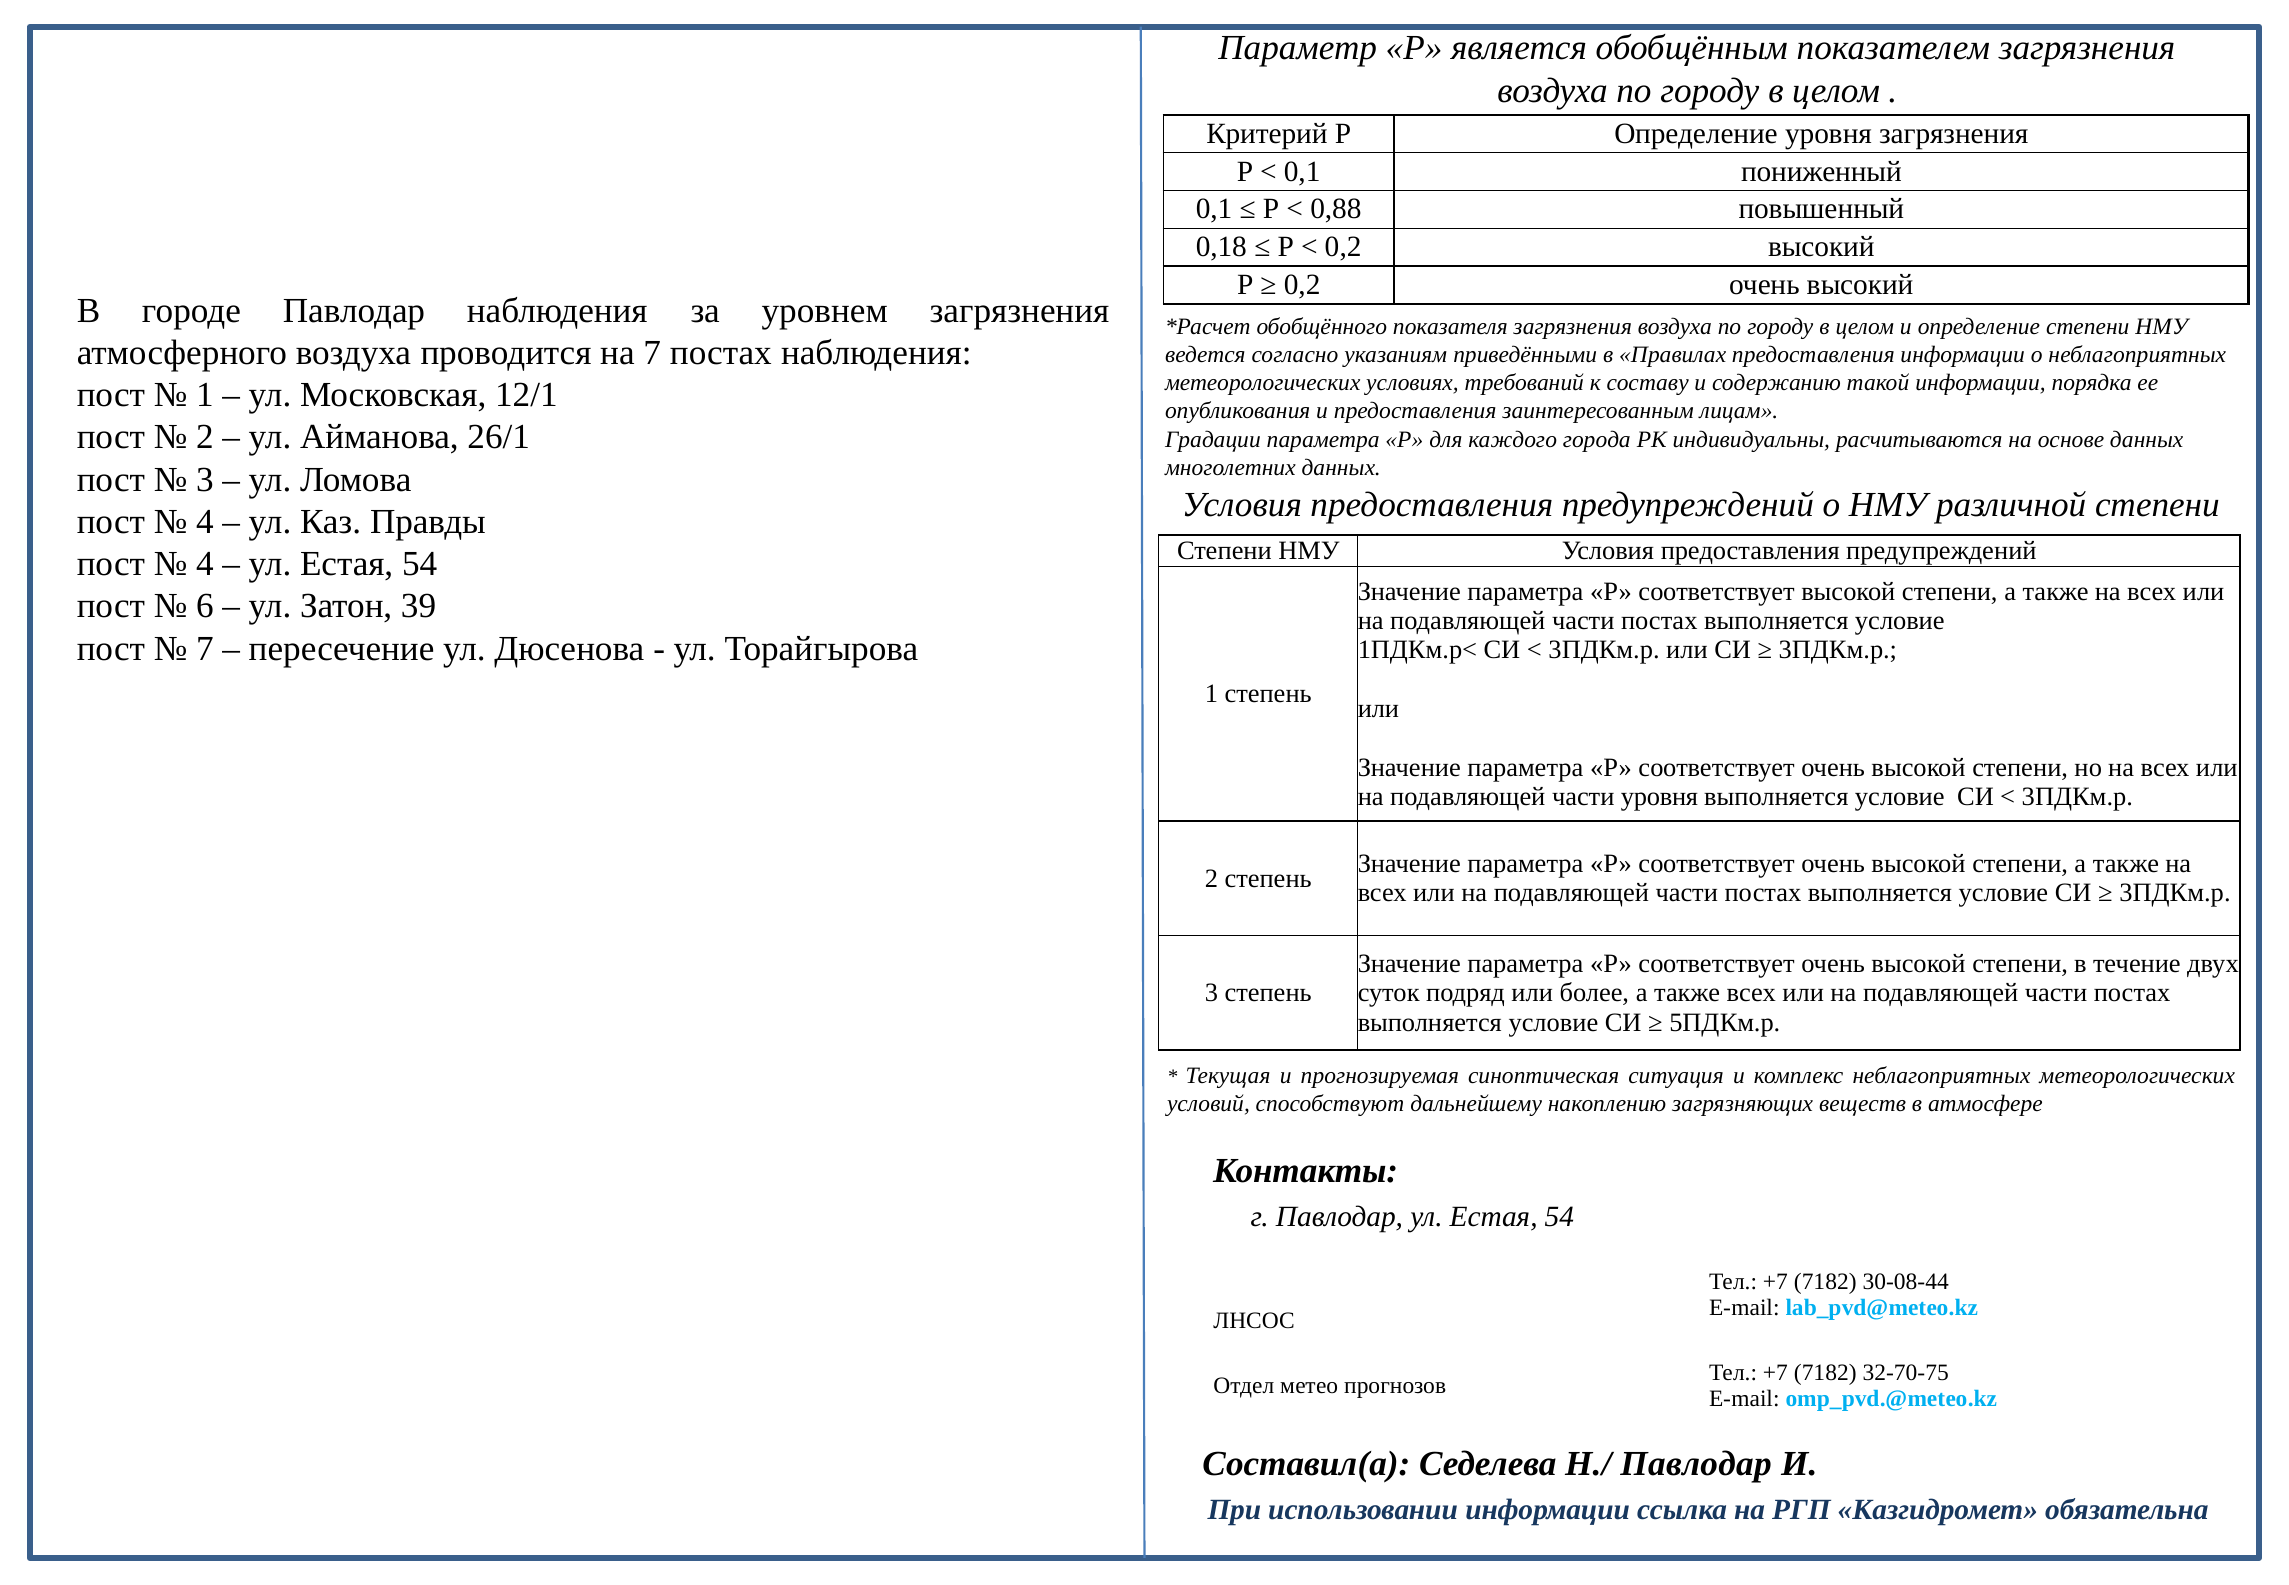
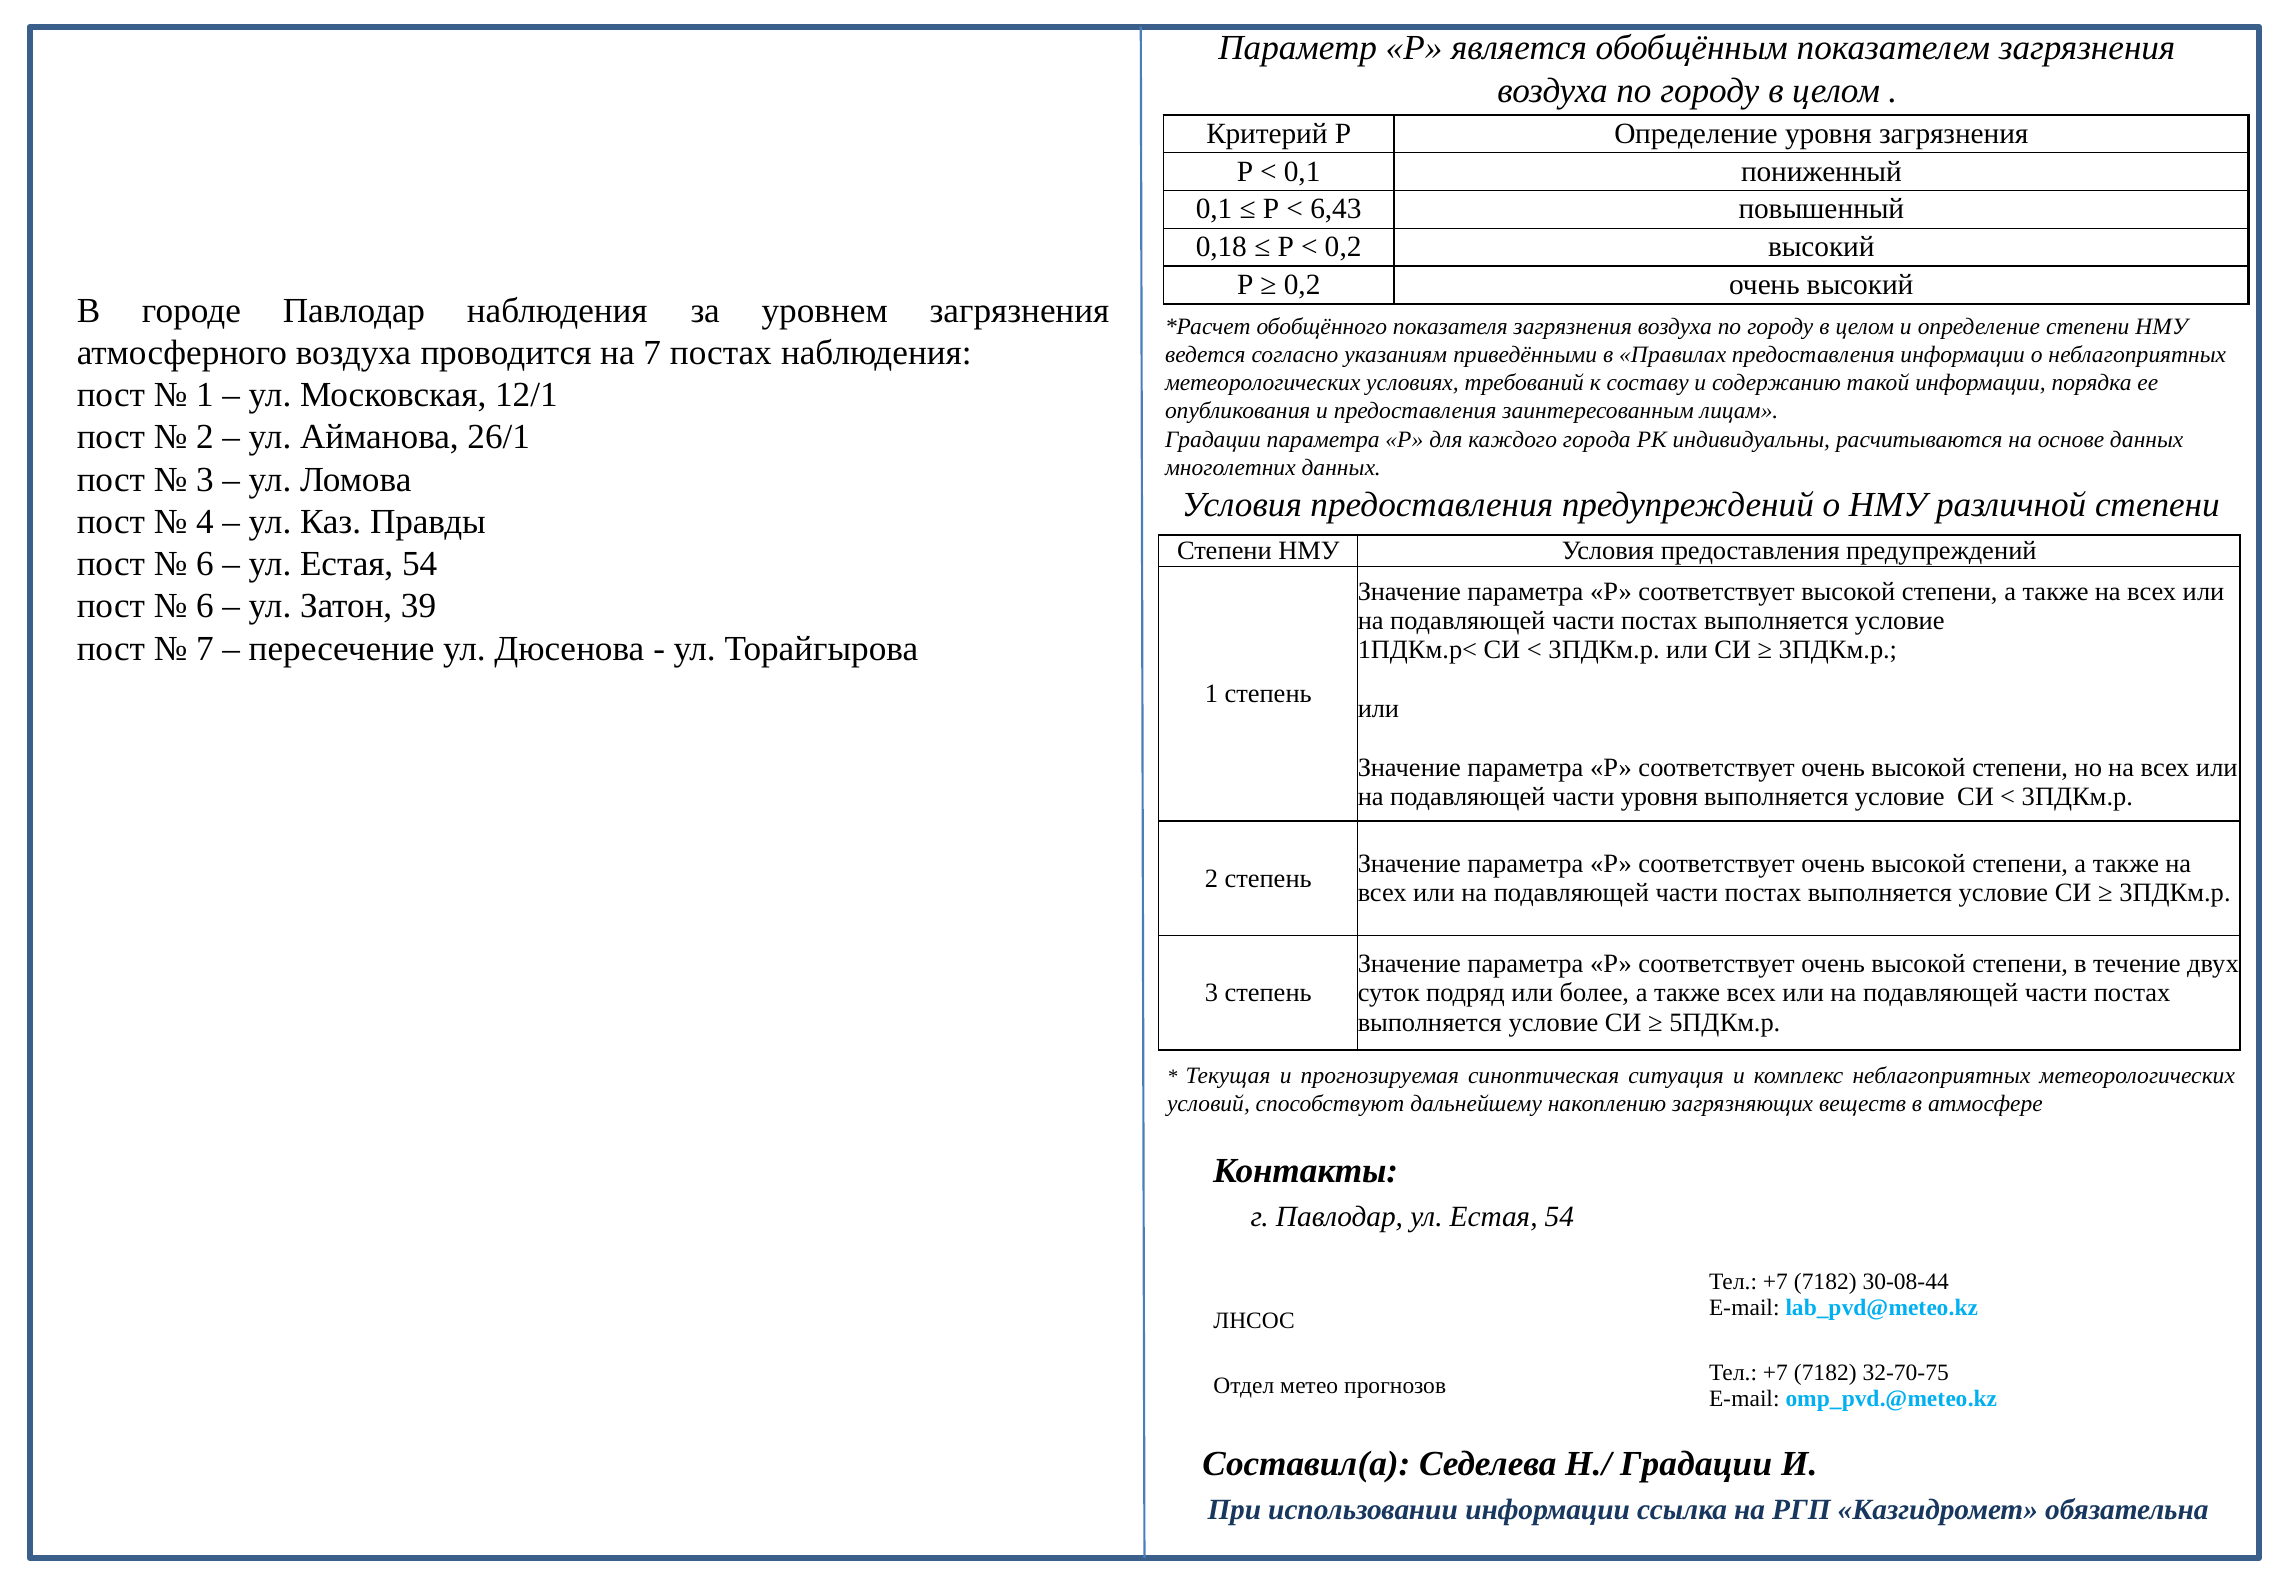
0,88: 0,88 -> 6,43 (1336, 209)
4: 4 -> 6 (205, 564)
Н./ Павлодар: Павлодар -> Градации (1696, 1463)
